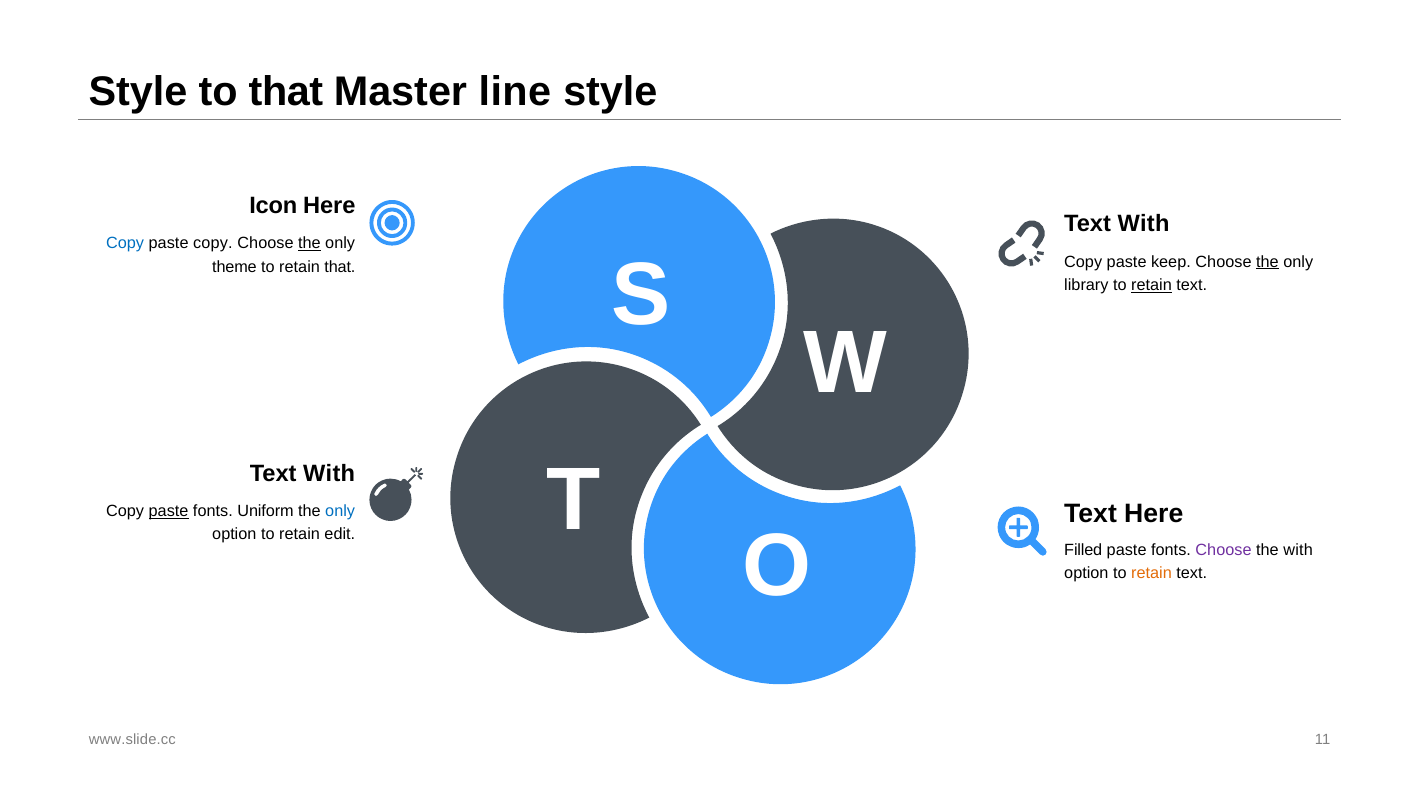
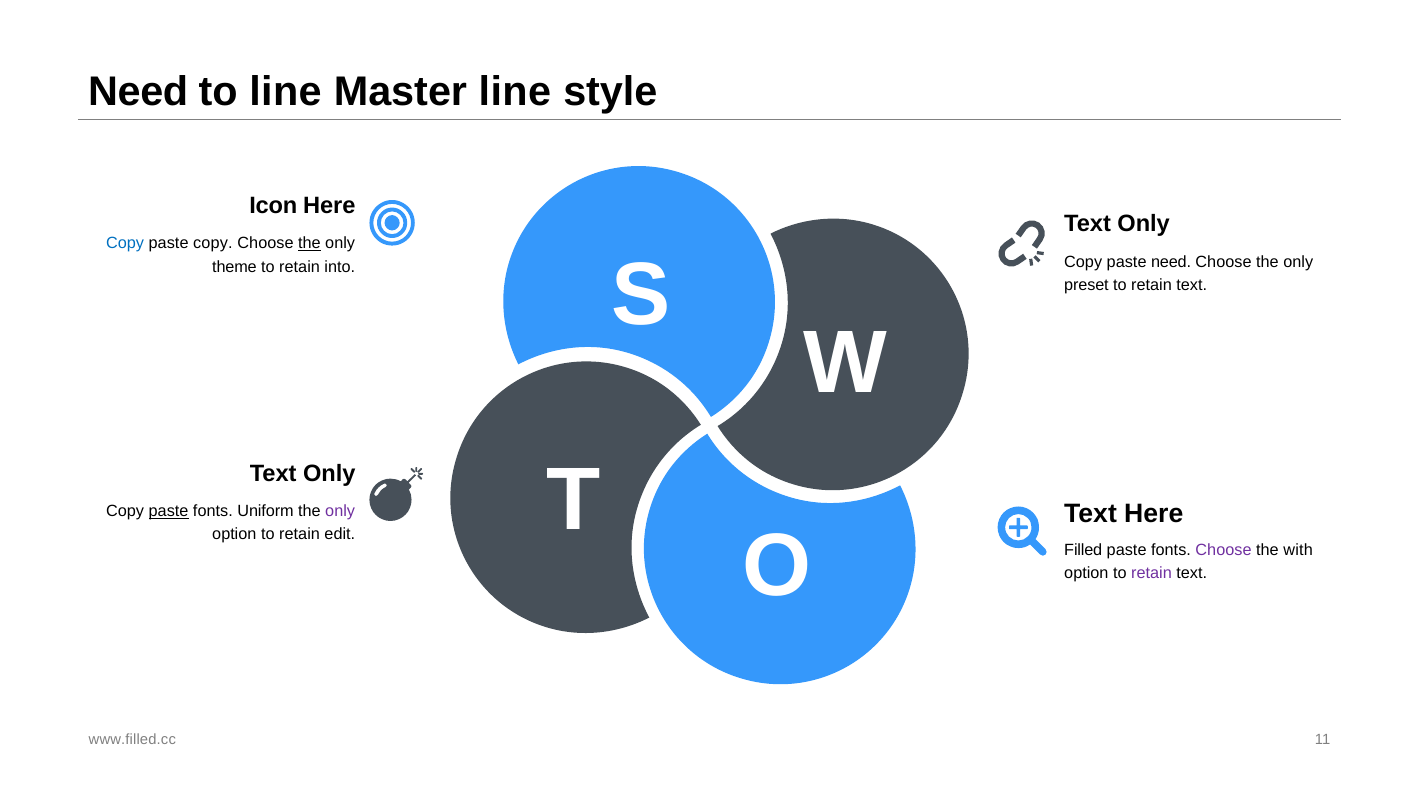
Style: Style -> Need (138, 92)
to that: that -> line (286, 92)
With: With -> Only (1144, 224)
paste keep: keep -> need (1171, 262)
the underline: present -> none (1267, 262)
retain that: that -> into (340, 267)
library: library -> preset (1086, 285)
retain underline: present -> none (1152, 285)
With: With -> Only (329, 473)
only colour: blue -> purple (340, 511)
retain colour: orange -> purple (1152, 574)
www.slide.cc: www.slide.cc -> www.filled.cc (132, 739)
